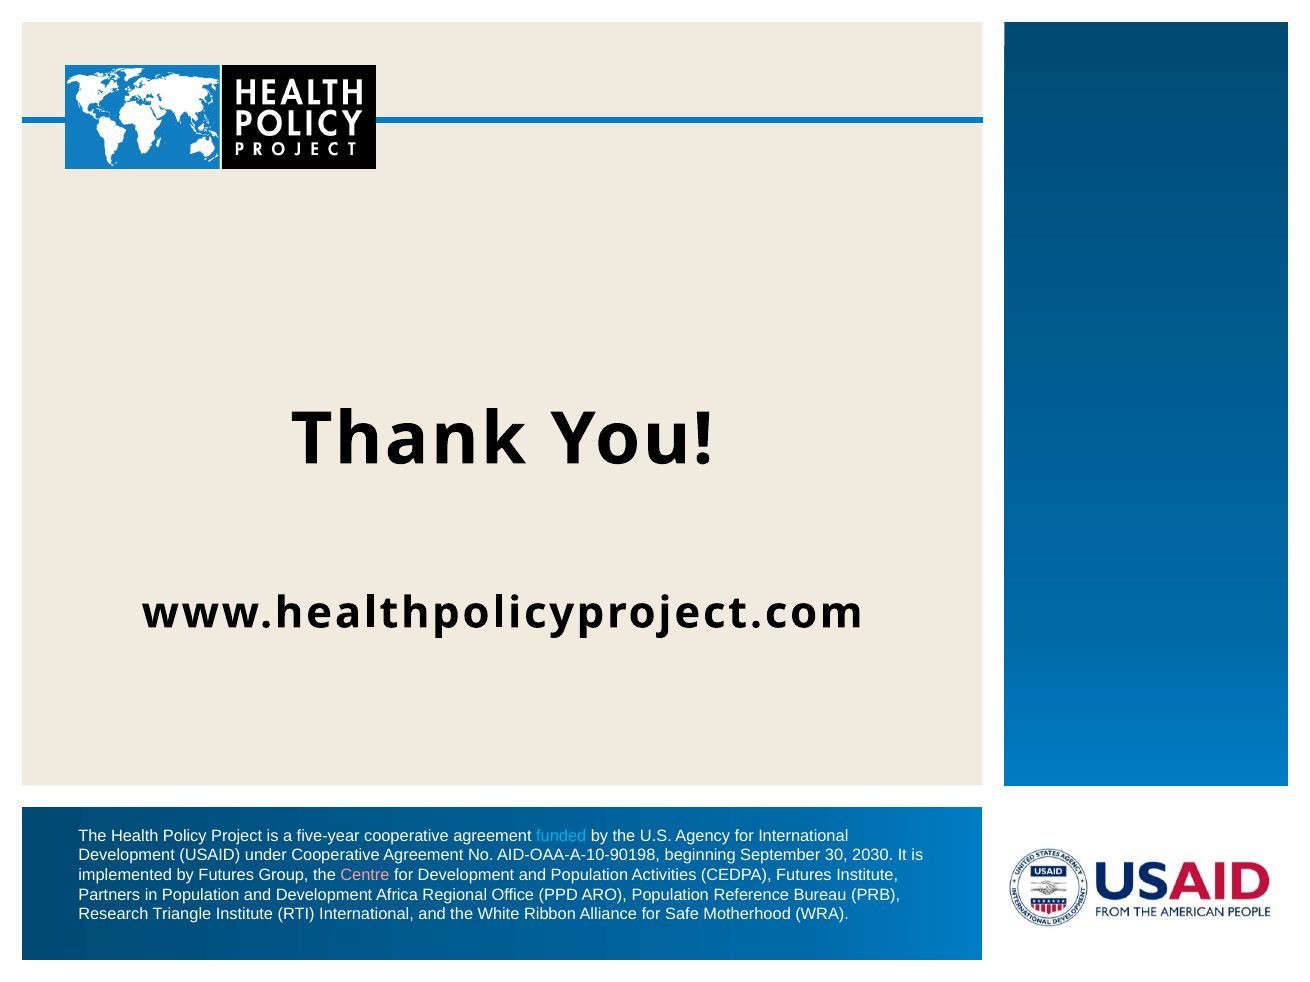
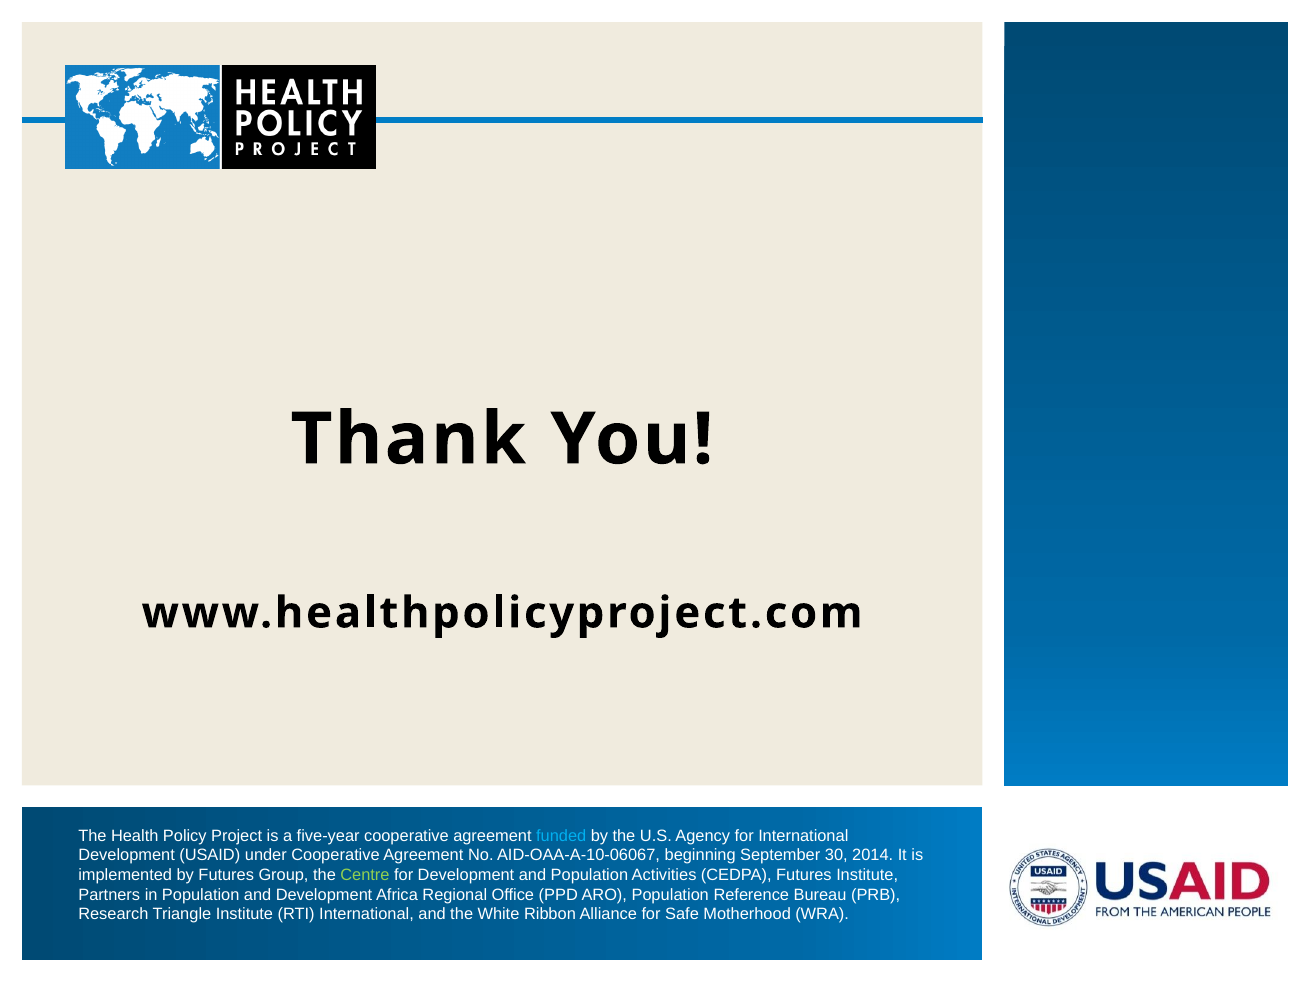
AID-OAA-A-10-90198: AID-OAA-A-10-90198 -> AID-OAA-A-10-06067 (579, 856)
2030: 2030 -> 2014 (873, 856)
Centre colour: pink -> light green (365, 876)
